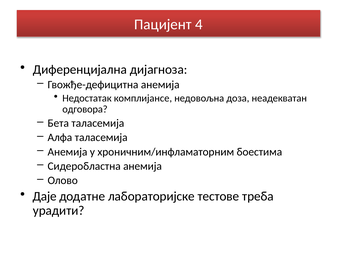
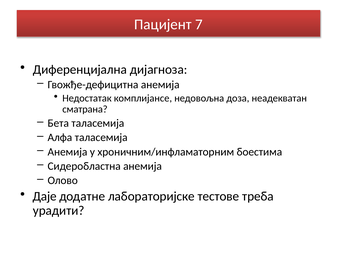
4: 4 -> 7 (199, 24)
одговора: одговора -> сматрана (85, 109)
